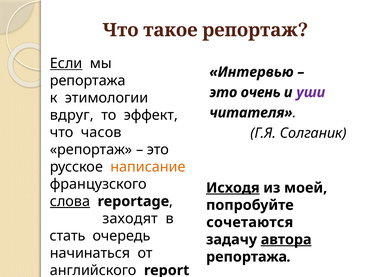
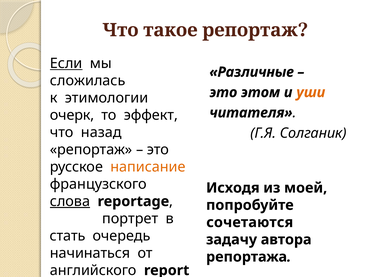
Интервью: Интервью -> Различные (252, 72)
репортажа: репортажа -> сложилась (88, 81)
очень: очень -> этом (261, 93)
уши colour: purple -> orange (311, 93)
вдруг: вдруг -> очерк (72, 115)
часов: часов -> назад (101, 133)
Исходя underline: present -> none (233, 188)
заходят: заходят -> портрет (130, 219)
автора underline: present -> none (286, 240)
